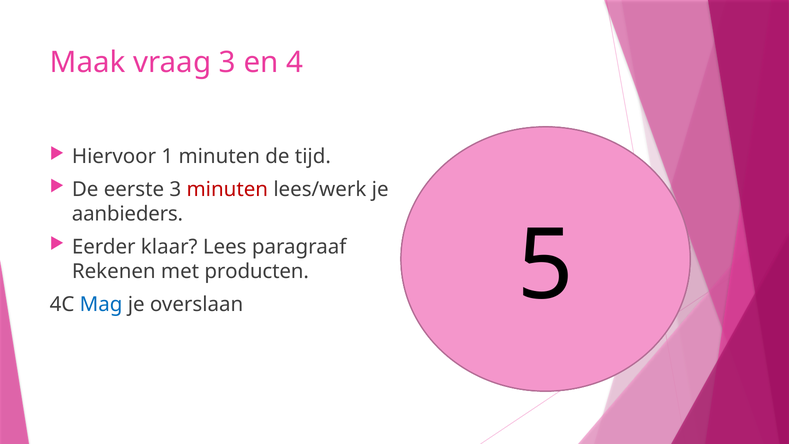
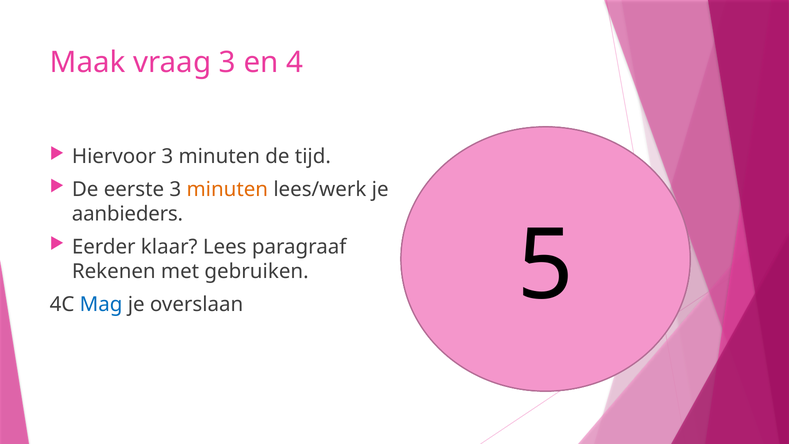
Hiervoor 1: 1 -> 3 (167, 157)
minuten colour: red -> orange (227, 189)
producten: producten -> gebruiken (257, 271)
